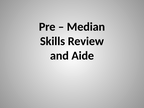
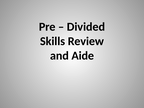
Median: Median -> Divided (86, 27)
